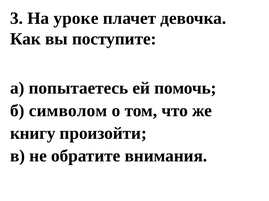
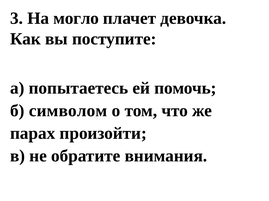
уроке: уроке -> могло (76, 18)
книгу: книгу -> парах (33, 134)
